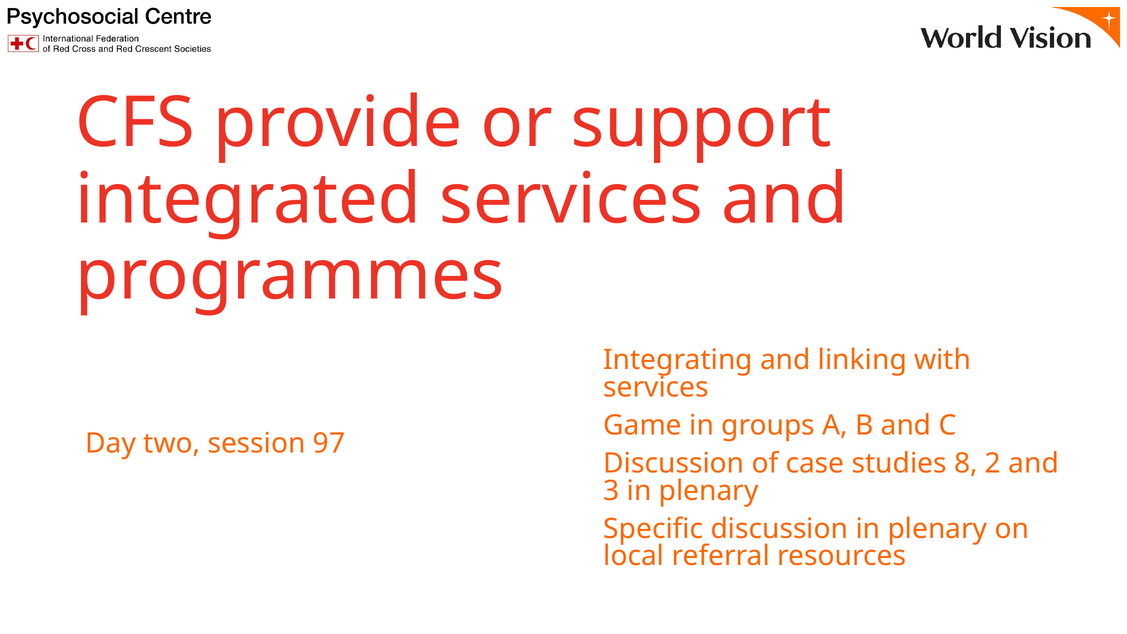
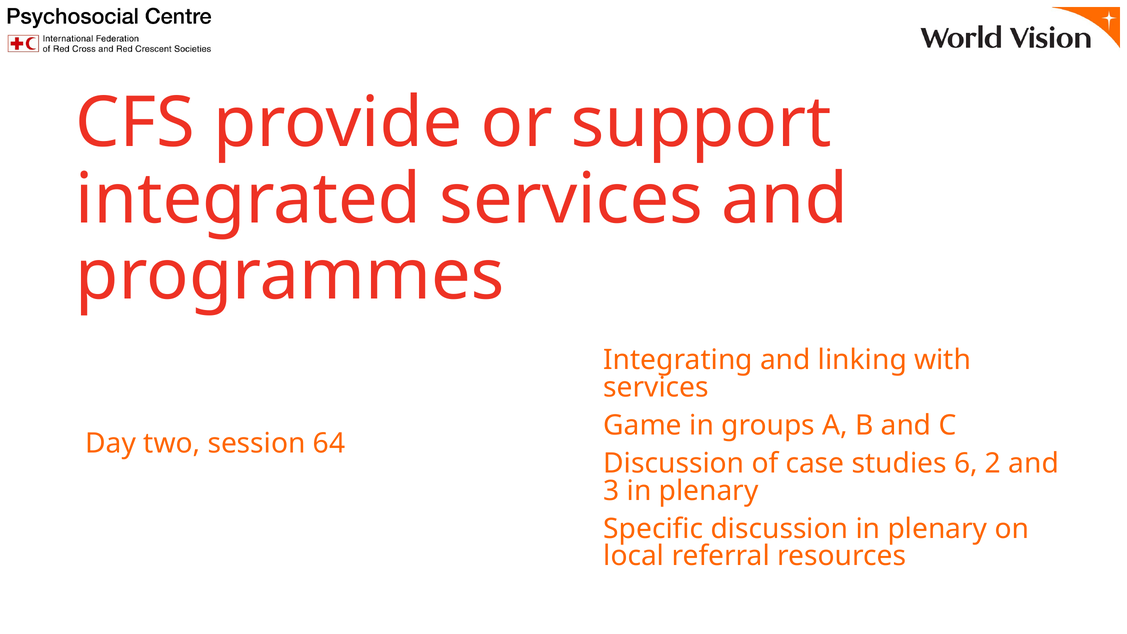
97: 97 -> 64 (329, 444)
8: 8 -> 6 (966, 463)
